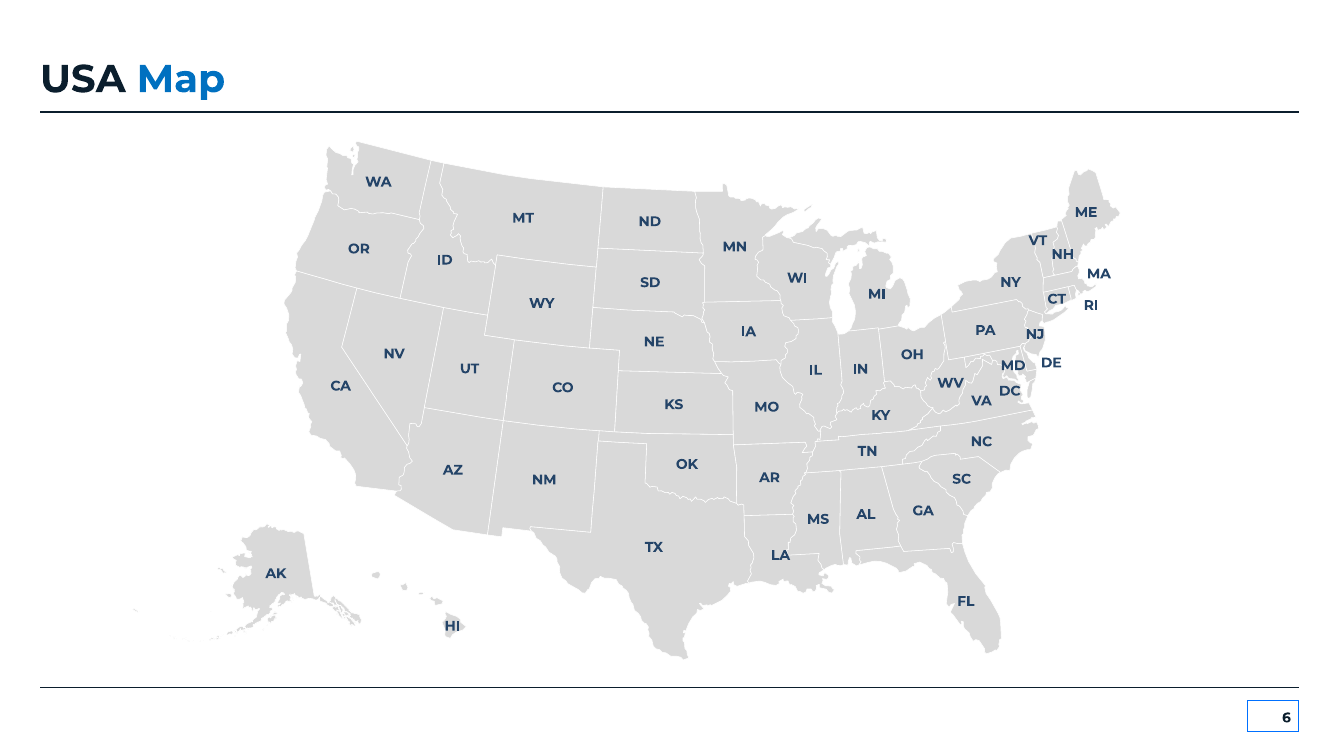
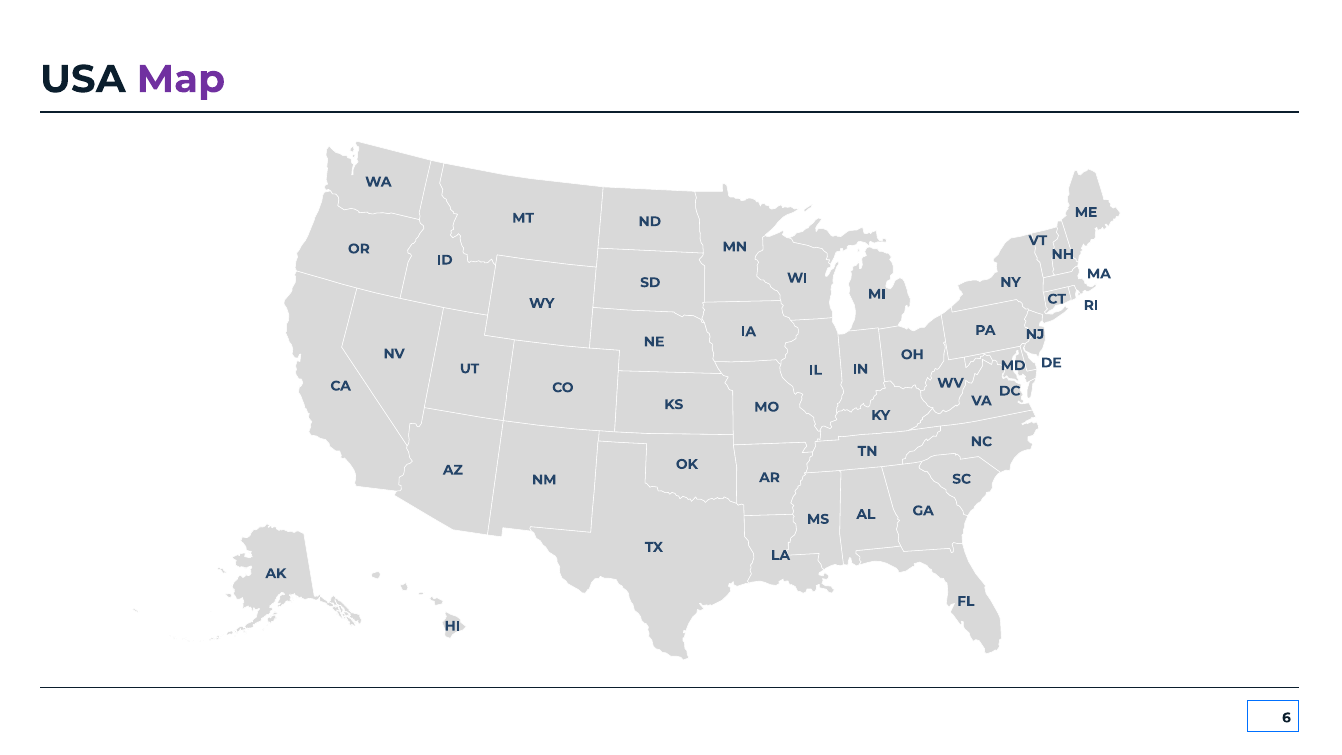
Map colour: blue -> purple (181, 79)
